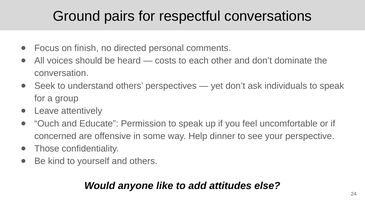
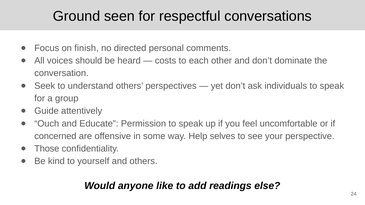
pairs: pairs -> seen (119, 16)
Leave: Leave -> Guide (46, 111)
dinner: dinner -> selves (223, 136)
attitudes: attitudes -> readings (230, 186)
